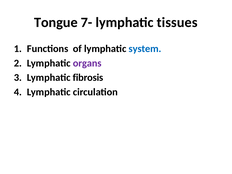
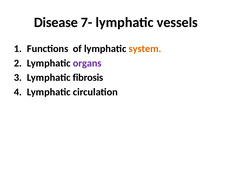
Tongue: Tongue -> Disease (56, 22)
tissues: tissues -> vessels (177, 22)
system colour: blue -> orange (145, 49)
